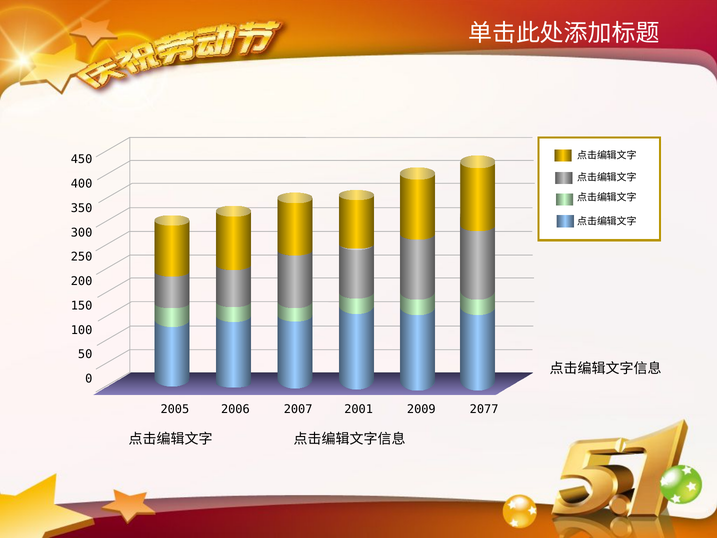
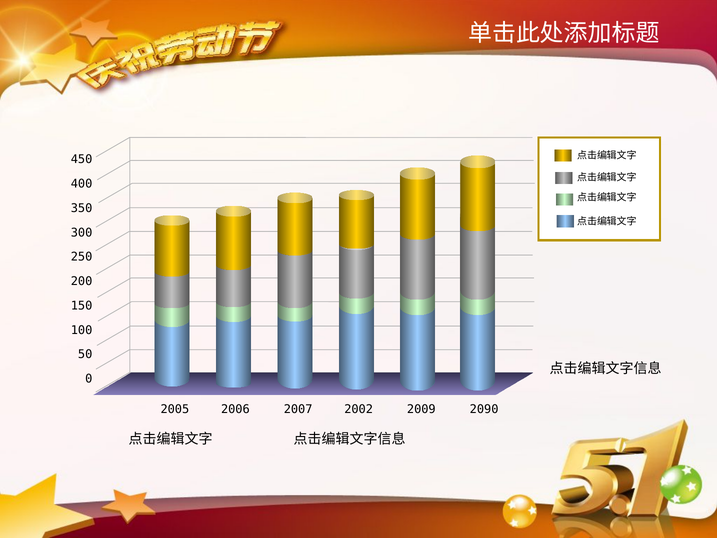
2001: 2001 -> 2002 (359, 409)
2077: 2077 -> 2090 (484, 409)
